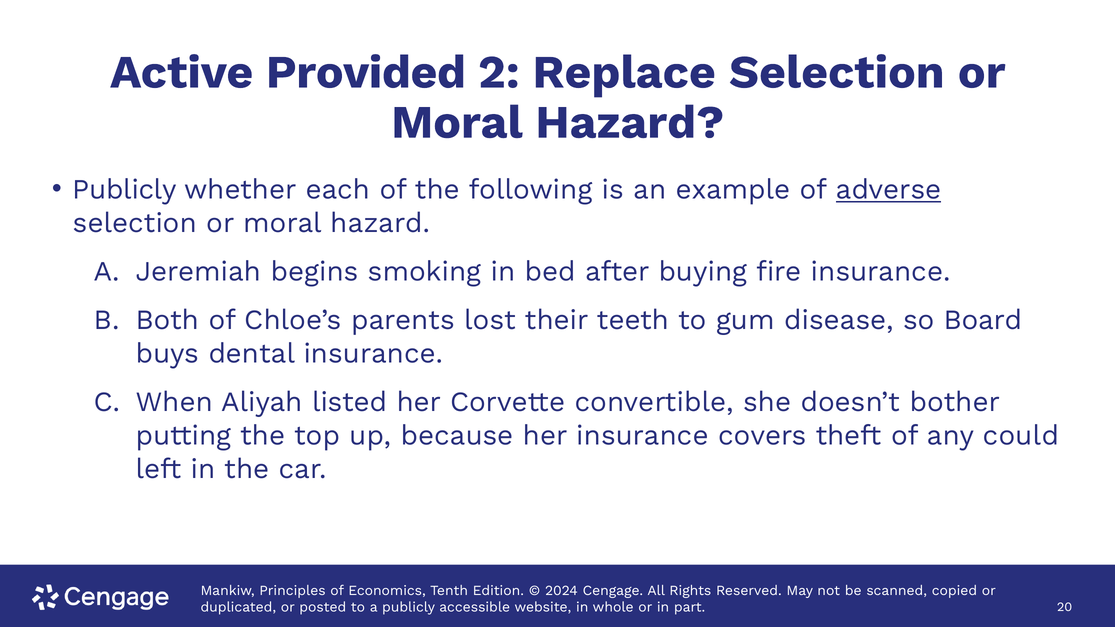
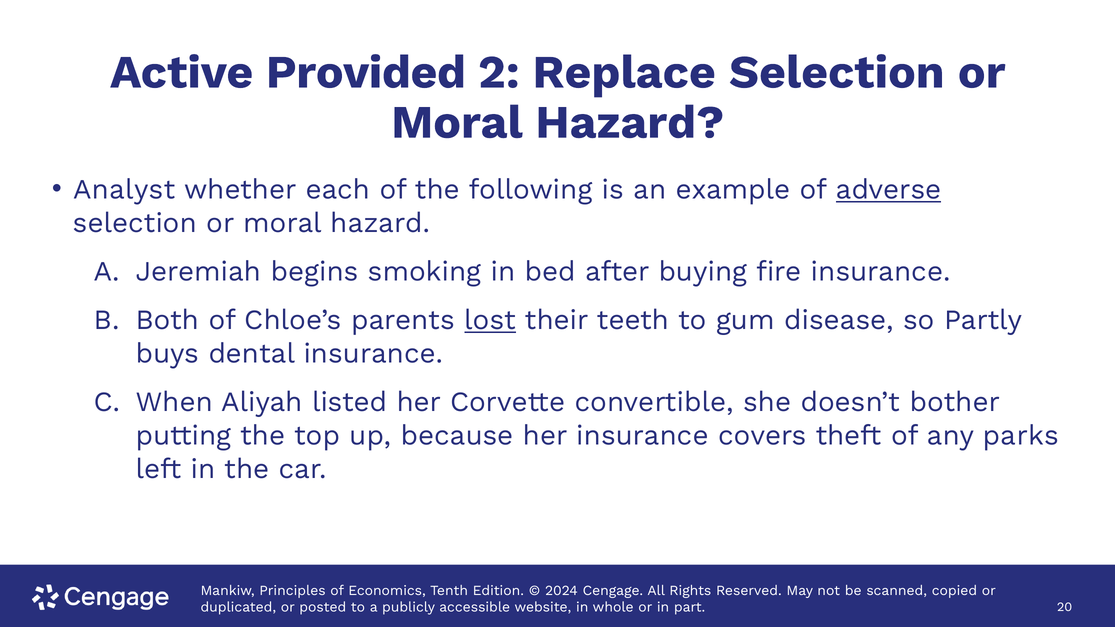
Publicly: Publicly -> Analyst (124, 190)
lost underline: none -> present (490, 320)
Board: Board -> Partly (983, 320)
could: could -> parks (1021, 436)
